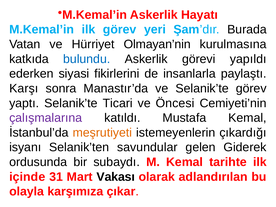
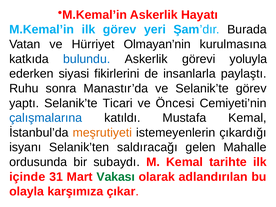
yapıldı: yapıldı -> yoluyla (248, 59)
Karşı: Karşı -> Ruhu (24, 88)
çalışmalarına colour: purple -> blue (46, 118)
savundular: savundular -> saldıracağı (147, 147)
Giderek: Giderek -> Mahalle (245, 147)
Vakası colour: black -> green (116, 177)
